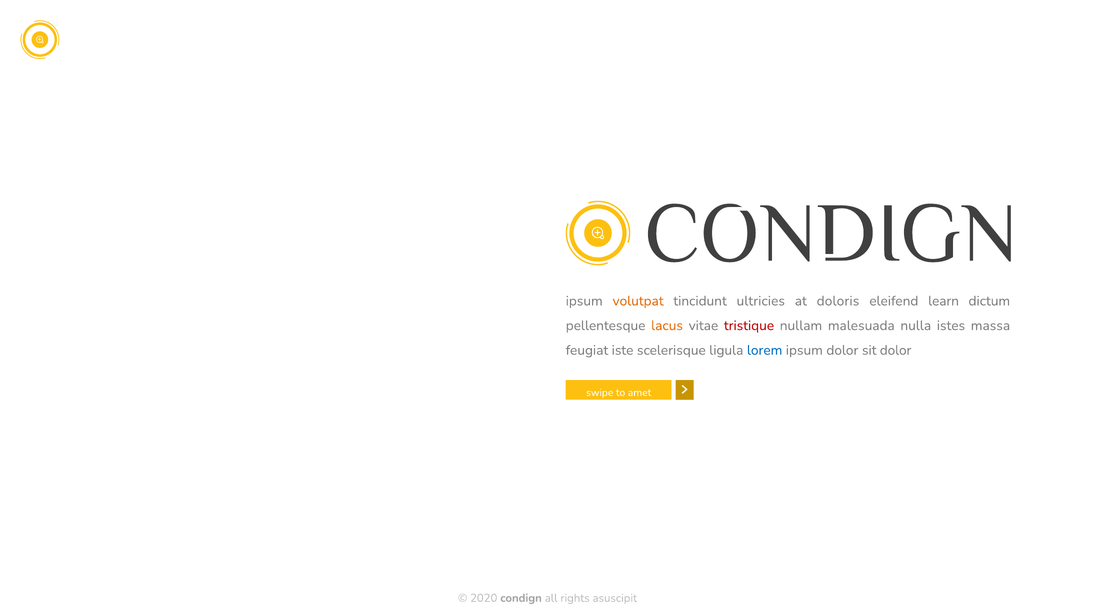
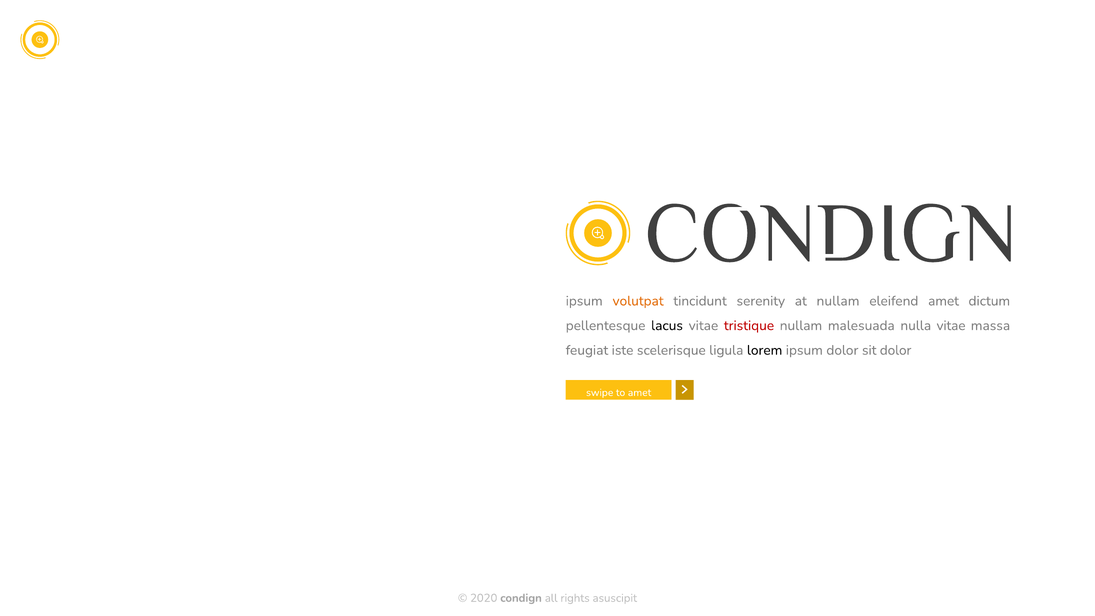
ultricies: ultricies -> serenity (761, 301)
at doloris: doloris -> nullam (838, 301)
eleifend learn: learn -> amet (944, 301)
lacus colour: orange -> black (667, 325)
nulla istes: istes -> vitae (951, 325)
lorem colour: blue -> black (765, 350)
